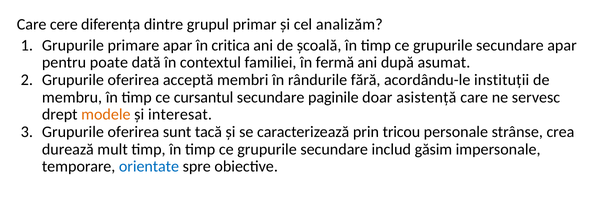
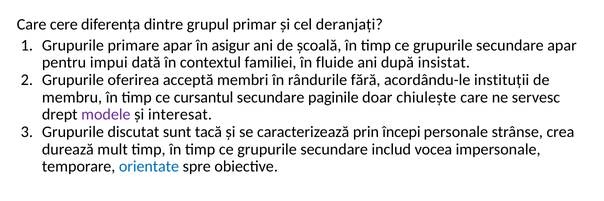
analizăm: analizăm -> deranjați (349, 24)
critica: critica -> asigur (231, 45)
poate: poate -> impui (109, 63)
fermă: fermă -> fluide (335, 63)
asumat: asumat -> insistat (444, 63)
asistență: asistență -> chiulește (426, 97)
modele colour: orange -> purple (106, 115)
oferirea: oferirea -> discutat (133, 132)
tricou: tricou -> începi (401, 132)
găsim: găsim -> vocea (433, 150)
